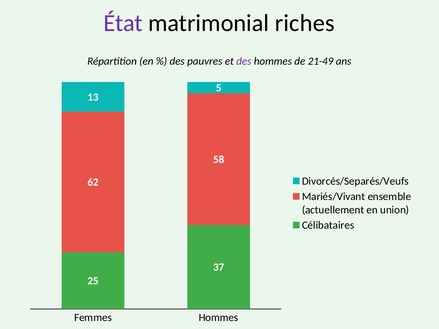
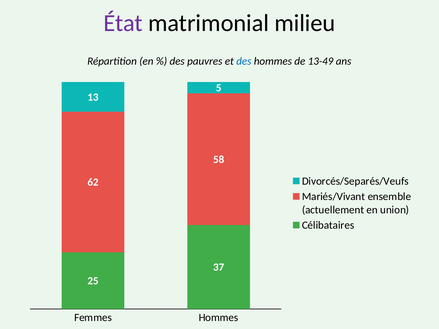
riches: riches -> milieu (305, 23)
des colour: purple -> blue (244, 61)
21-49: 21-49 -> 13-49 (321, 61)
